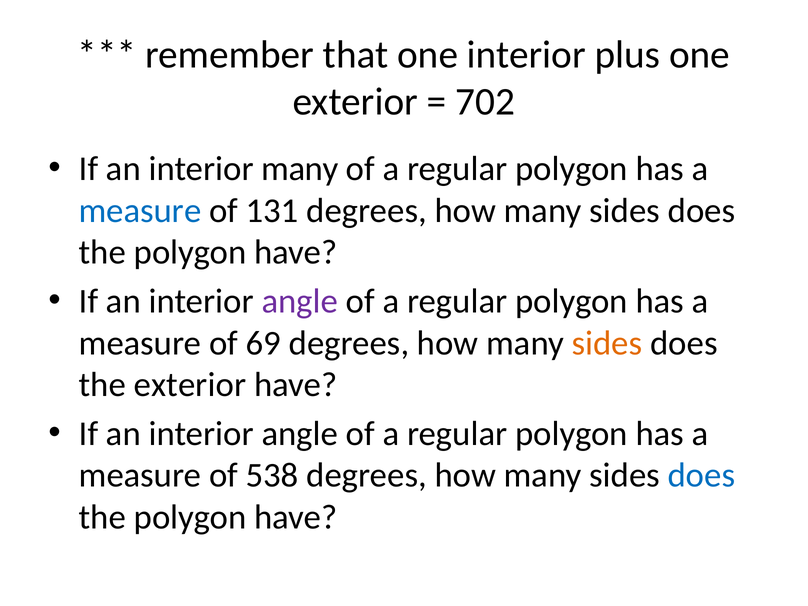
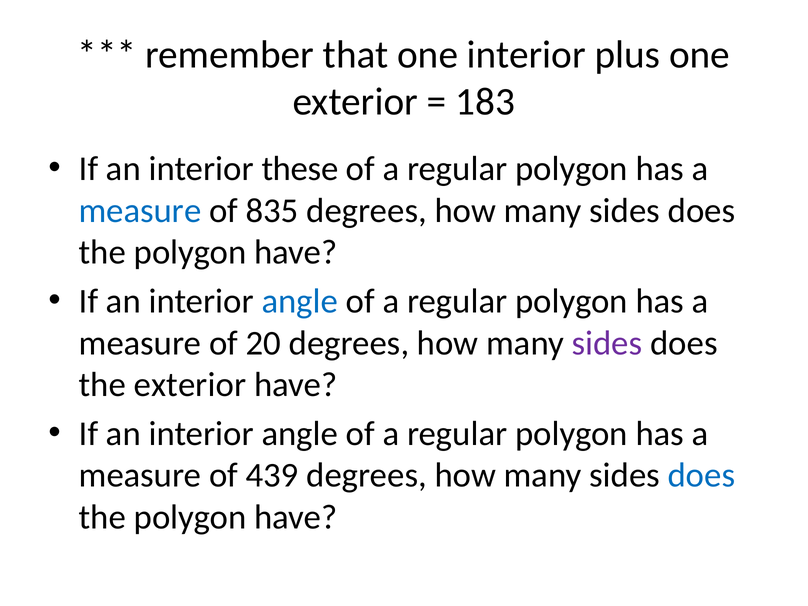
702: 702 -> 183 (485, 102)
interior many: many -> these (300, 169)
131: 131 -> 835 (272, 211)
angle colour: purple -> blue (300, 301)
69: 69 -> 20 (263, 343)
sides colour: orange -> purple (607, 343)
538: 538 -> 439 (272, 476)
